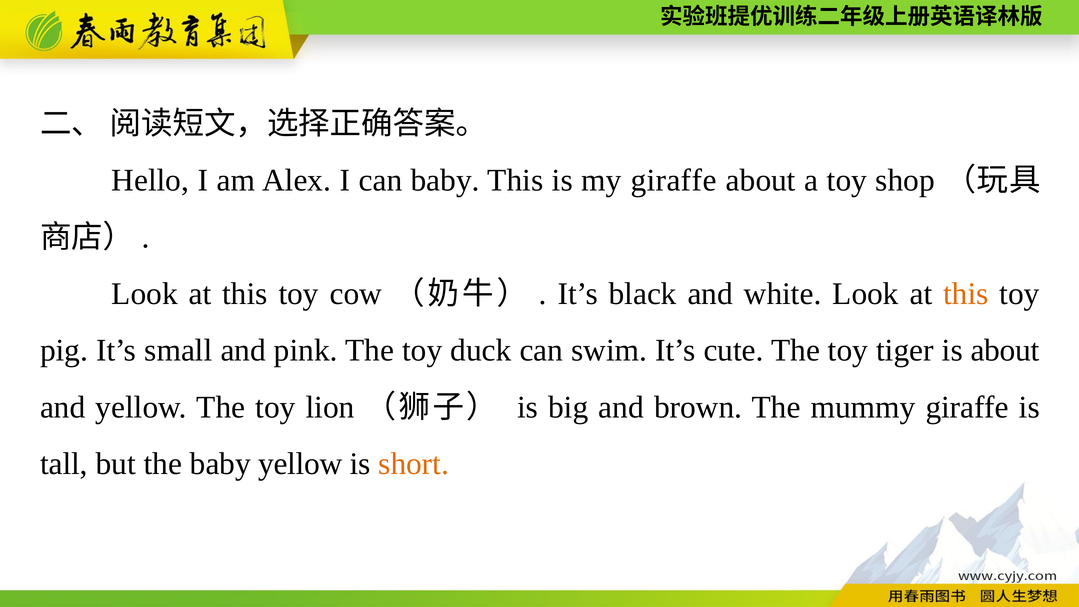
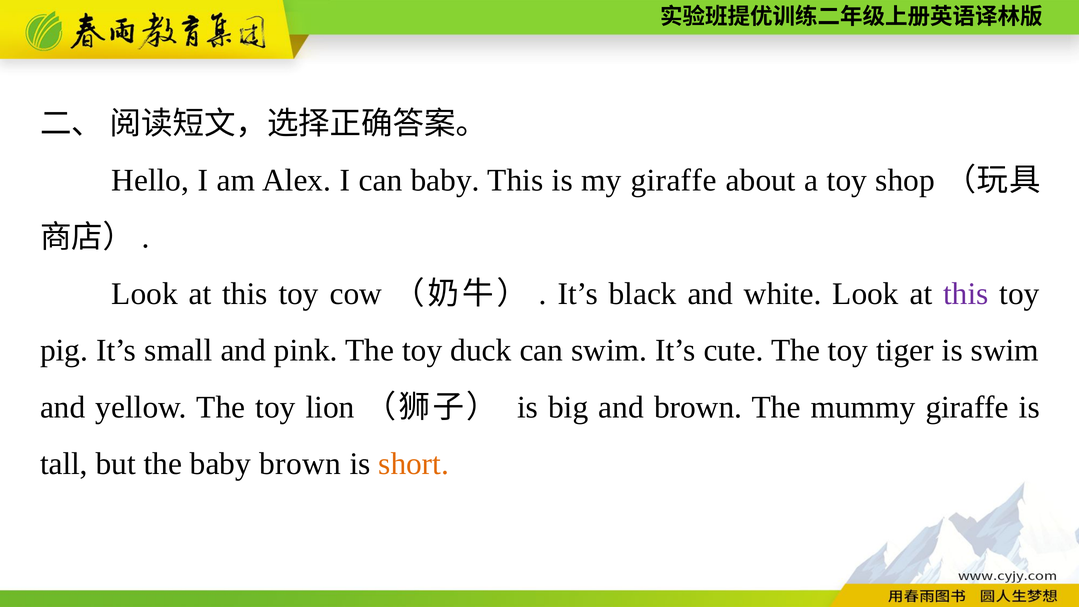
this colour: orange -> purple (966, 294)
is about: about -> swim (1005, 351)
baby yellow: yellow -> brown (300, 464)
